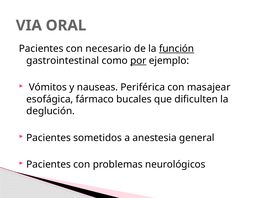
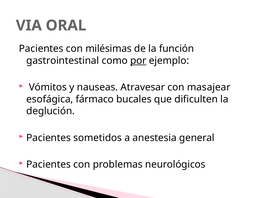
necesario: necesario -> milésimas (109, 49)
función underline: present -> none (177, 49)
Periférica: Periférica -> Atravesar (143, 87)
